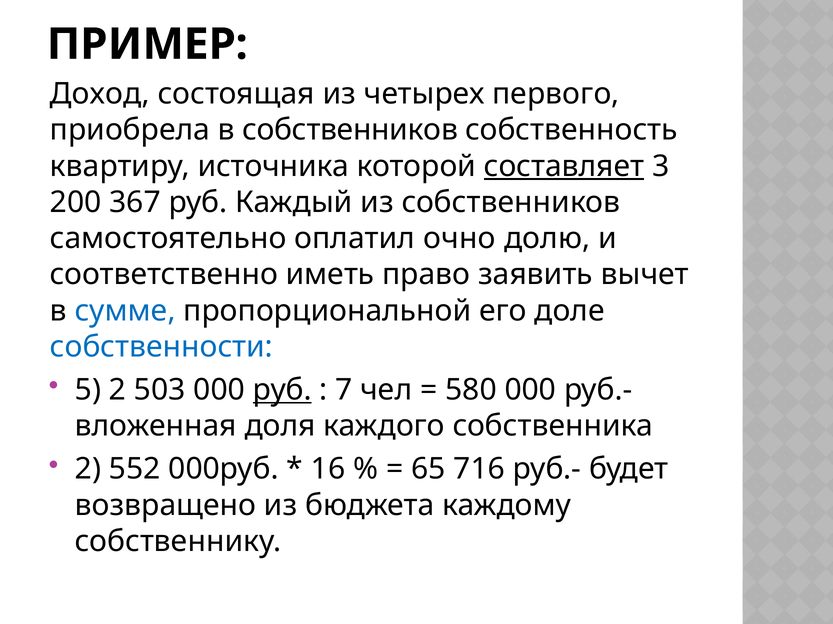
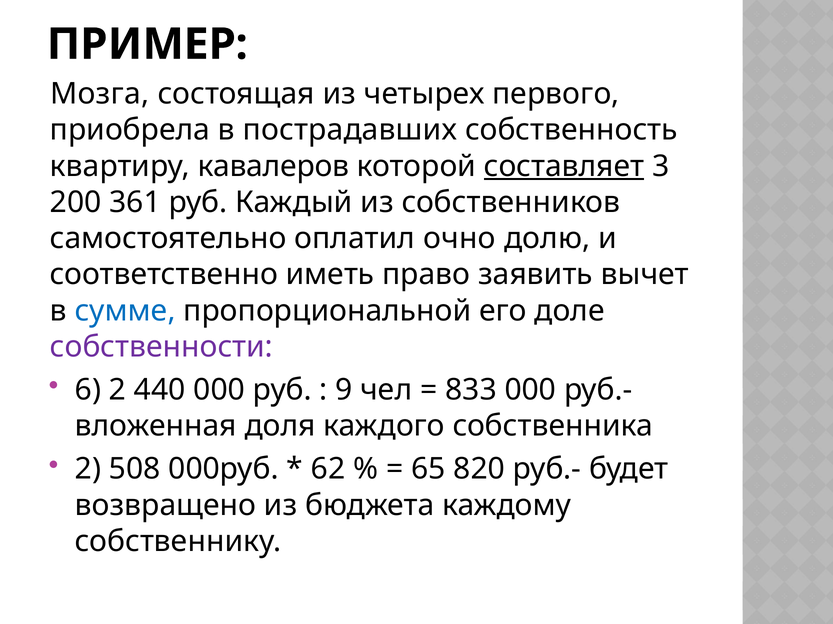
Доход: Доход -> Мозга (100, 94)
в собственников: собственников -> пострадавших (350, 130)
источника: источника -> кавалеров (273, 166)
367: 367 -> 361 (135, 202)
собственности colour: blue -> purple (161, 347)
5: 5 -> 6 (88, 390)
503: 503 -> 440 (160, 390)
руб underline: present -> none (282, 390)
7: 7 -> 9 (344, 390)
580: 580 -> 833 (471, 390)
552: 552 -> 508 (135, 470)
16: 16 -> 62 (328, 470)
716: 716 -> 820 (479, 470)
